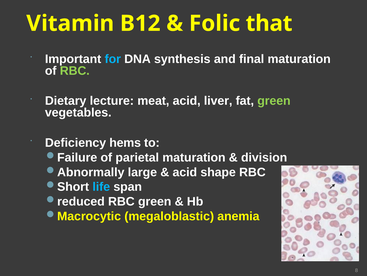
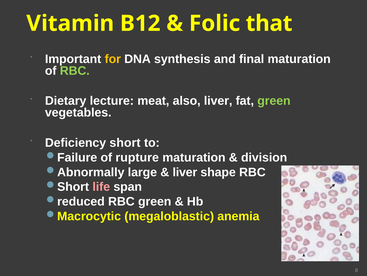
for colour: light blue -> yellow (113, 59)
meat acid: acid -> also (187, 101)
hems: hems -> short (125, 142)
parietal: parietal -> rupture (137, 157)
acid: acid -> liver (185, 172)
life colour: light blue -> pink (101, 186)
